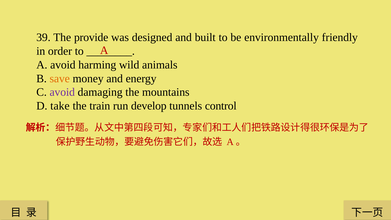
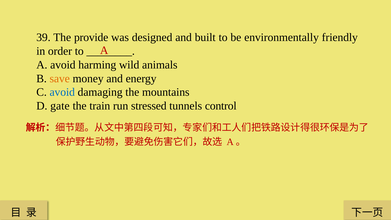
avoid colour: purple -> blue (62, 92)
take: take -> gate (60, 106)
develop: develop -> stressed (149, 106)
